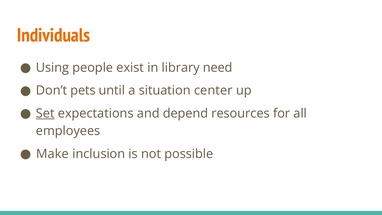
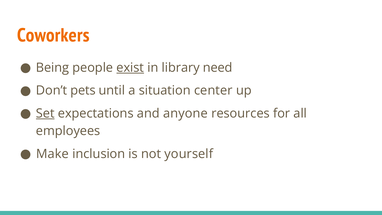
Individuals: Individuals -> Coworkers (53, 35)
Using: Using -> Being (53, 68)
exist underline: none -> present (130, 68)
depend: depend -> anyone (185, 113)
possible: possible -> yourself (189, 154)
